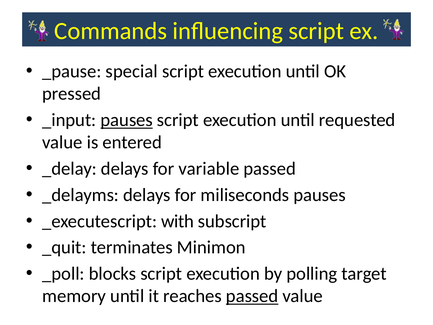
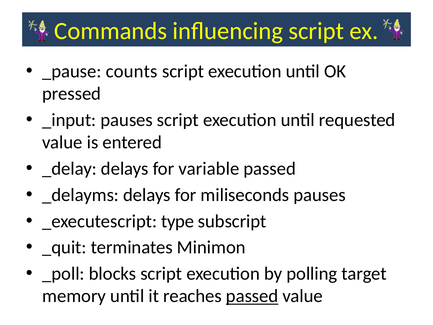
special: special -> counts (132, 71)
pauses underline: present -> none (127, 120)
with: with -> type (178, 221)
